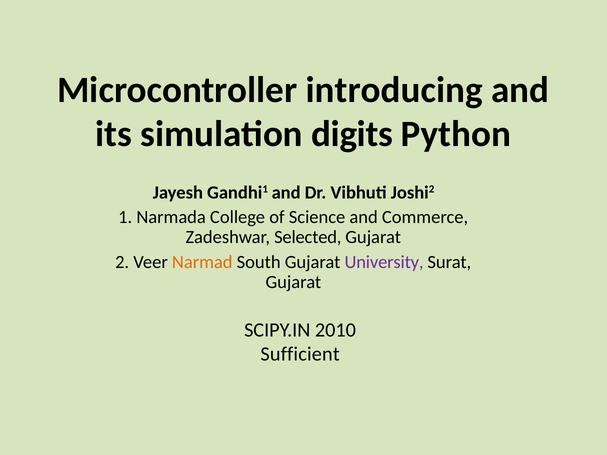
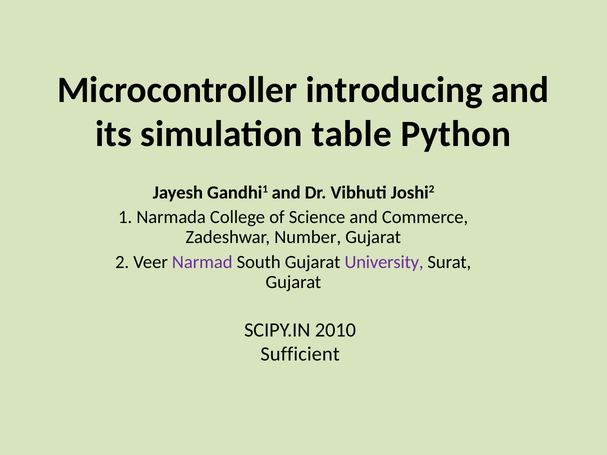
digits: digits -> table (352, 134)
Selected: Selected -> Number (308, 237)
Narmad colour: orange -> purple (202, 262)
